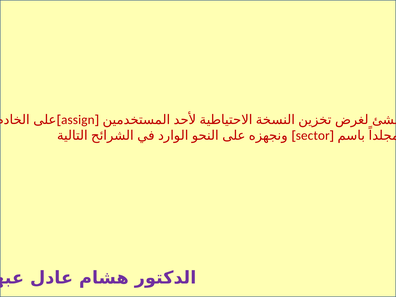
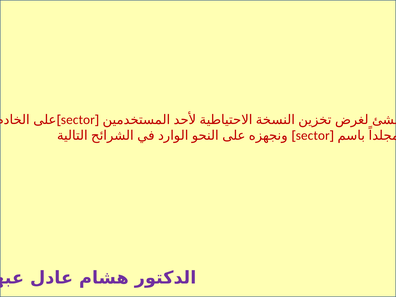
assign: assign -> sector (78, 120)
